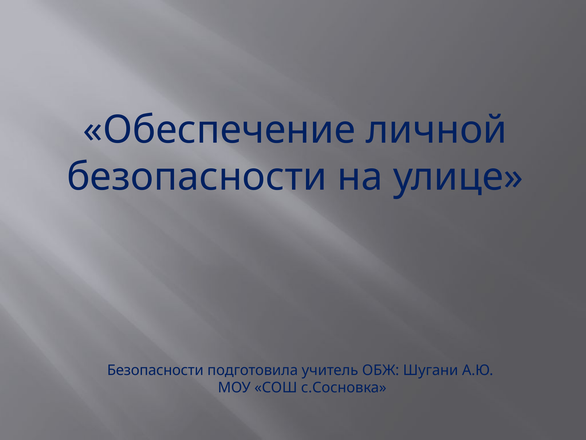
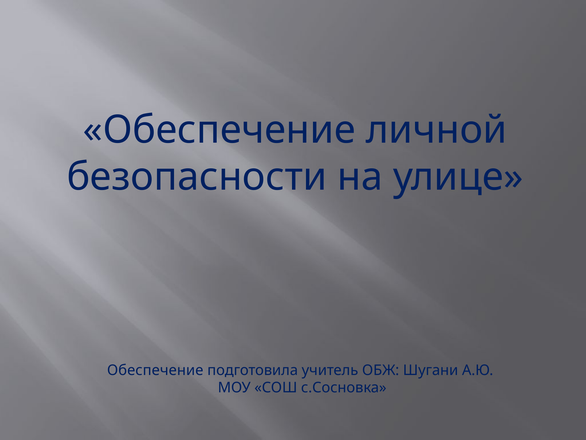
Безопасности: Безопасности -> Обеспечение (155, 370)
